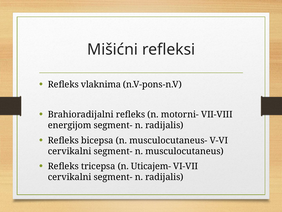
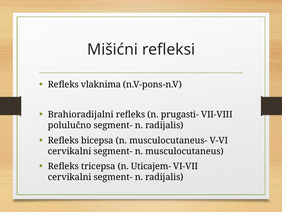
motorni-: motorni- -> prugasti- (180, 114)
energijom: energijom -> polulučno (70, 125)
